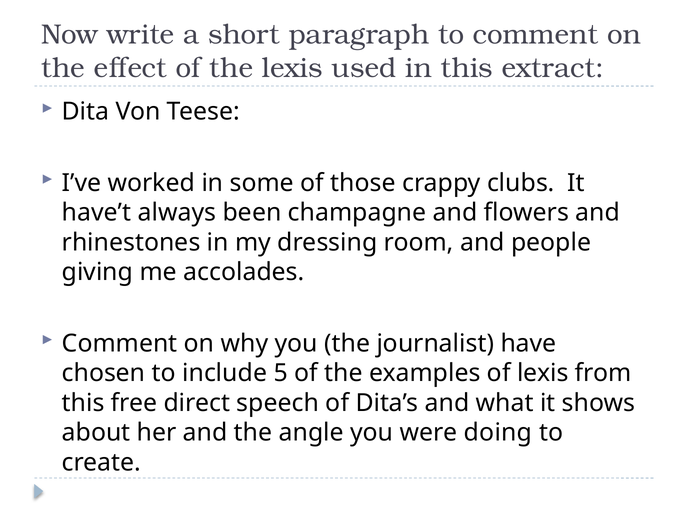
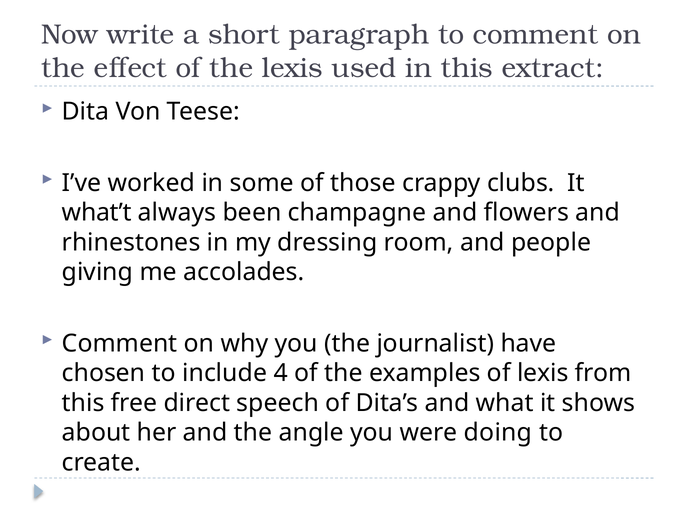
have’t: have’t -> what’t (97, 213)
5: 5 -> 4 (281, 373)
